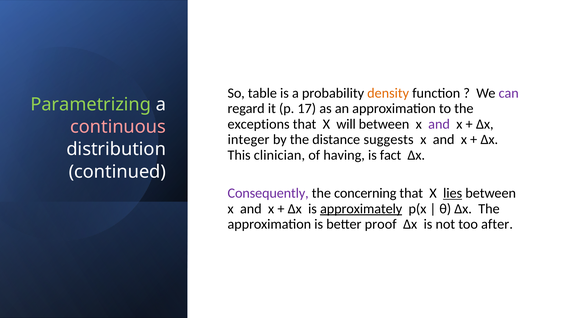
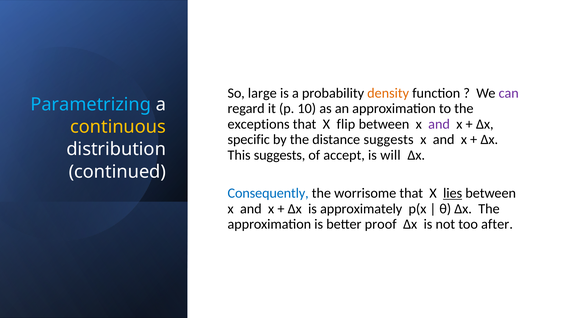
table: table -> large (262, 93)
Parametrizing colour: light green -> light blue (91, 105)
17: 17 -> 10 (307, 109)
will: will -> flip (346, 124)
continuous colour: pink -> yellow (118, 127)
integer: integer -> specific (249, 140)
This clinician: clinician -> suggests (280, 155)
having: having -> accept (344, 155)
fact: fact -> will (390, 155)
Consequently colour: purple -> blue (268, 193)
concerning: concerning -> worrisome (365, 193)
approximately underline: present -> none (361, 209)
